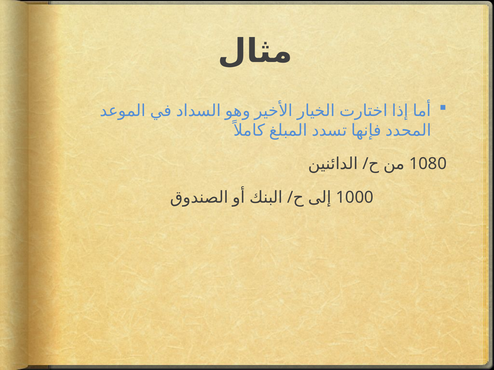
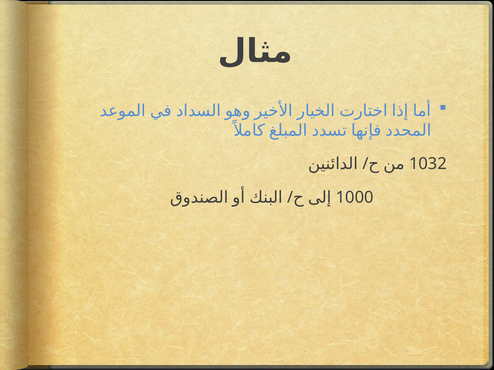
1080: 1080 -> 1032 (428, 164)
